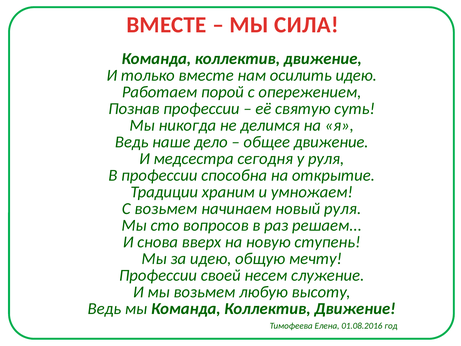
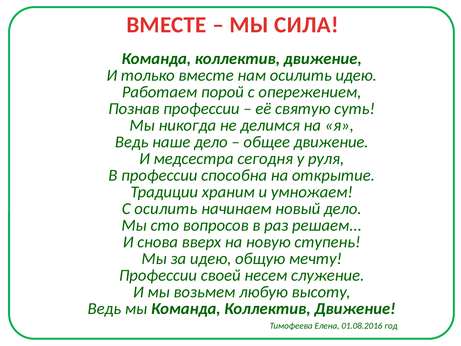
С возьмем: возьмем -> осилить (166, 209)
новый руля: руля -> дело (343, 209)
